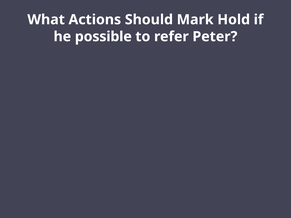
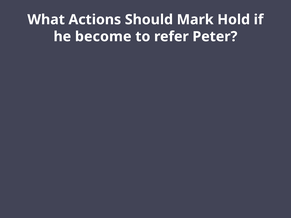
possible: possible -> become (103, 37)
